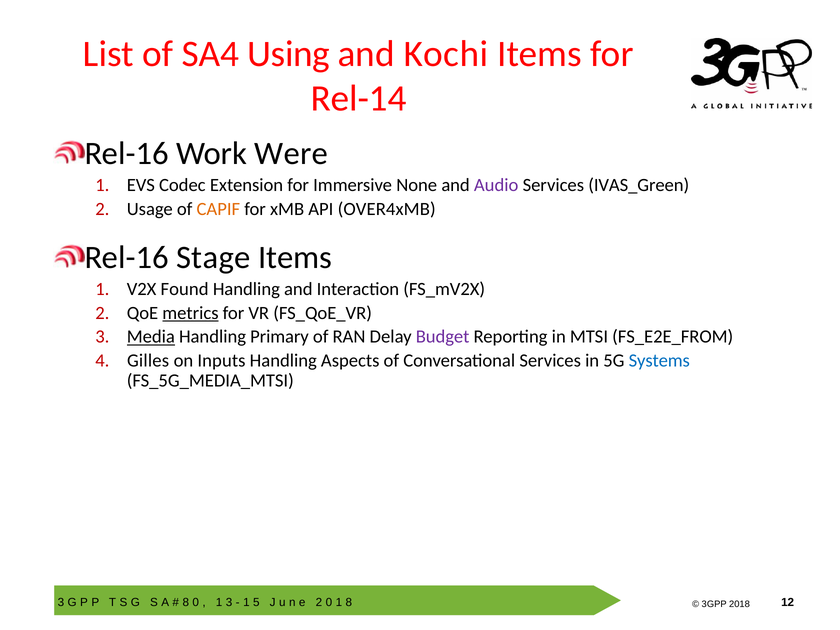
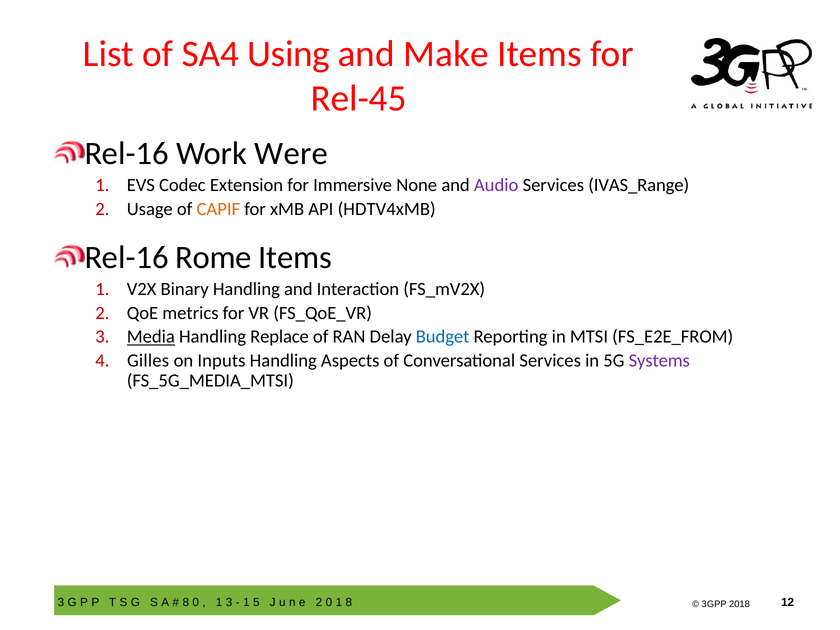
Kochi: Kochi -> Make (446, 54)
Rel-14: Rel-14 -> Rel-45 (359, 98)
IVAS_Green: IVAS_Green -> IVAS_Range (639, 185)
OVER4xMB: OVER4xMB -> HDTV4xMB (387, 209)
Stage: Stage -> Rome (214, 258)
Found: Found -> Binary (185, 289)
metrics underline: present -> none (190, 313)
Primary: Primary -> Replace (280, 337)
Budget colour: purple -> blue (443, 337)
Systems colour: blue -> purple (659, 361)
